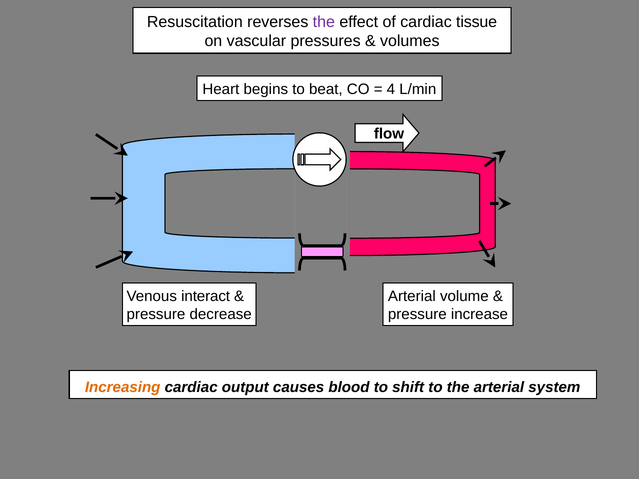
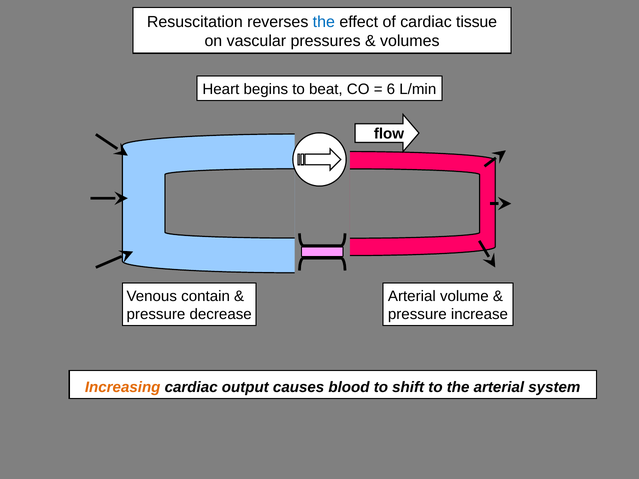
the colour: purple -> blue (324, 22)
4: 4 -> 6 (391, 89)
interact: interact -> contain (206, 296)
